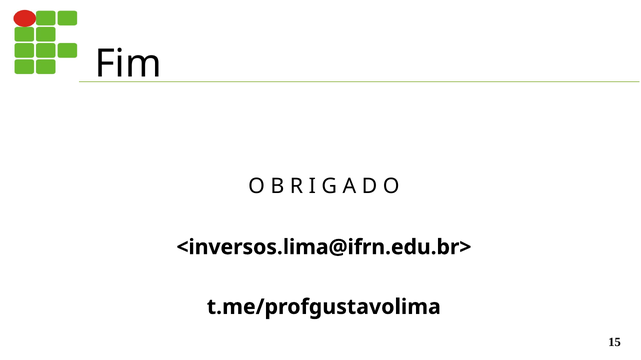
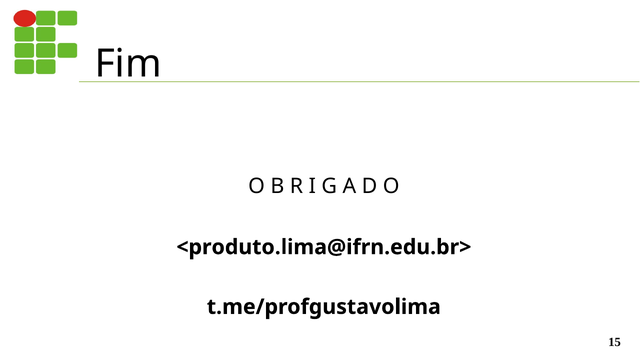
<inversos.lima@ifrn.edu.br>: <inversos.lima@ifrn.edu.br> -> <produto.lima@ifrn.edu.br> (324, 248)
